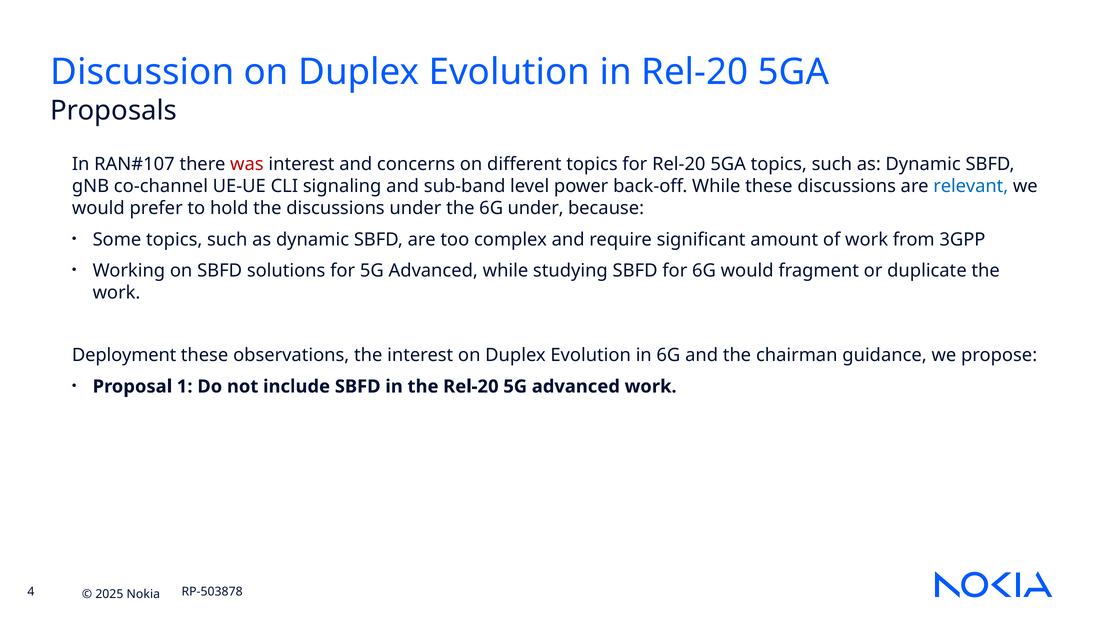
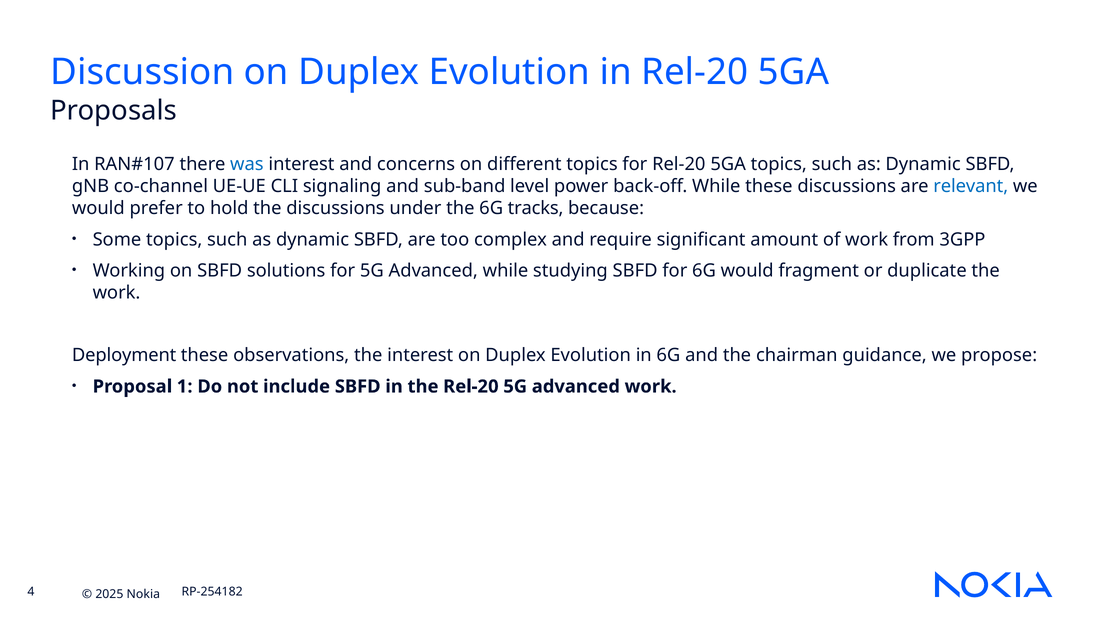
was colour: red -> blue (247, 164)
6G under: under -> tracks (536, 208)
RP-503878: RP-503878 -> RP-254182 (212, 592)
